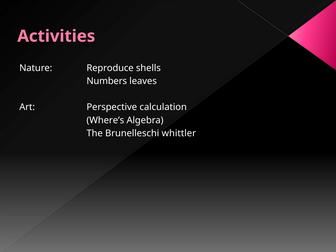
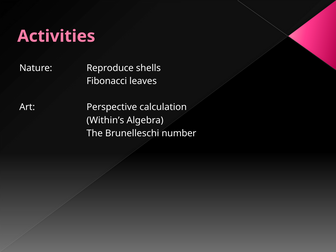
Numbers: Numbers -> Fibonacci (107, 81)
Where’s: Where’s -> Within’s (105, 120)
whittler: whittler -> number (179, 133)
